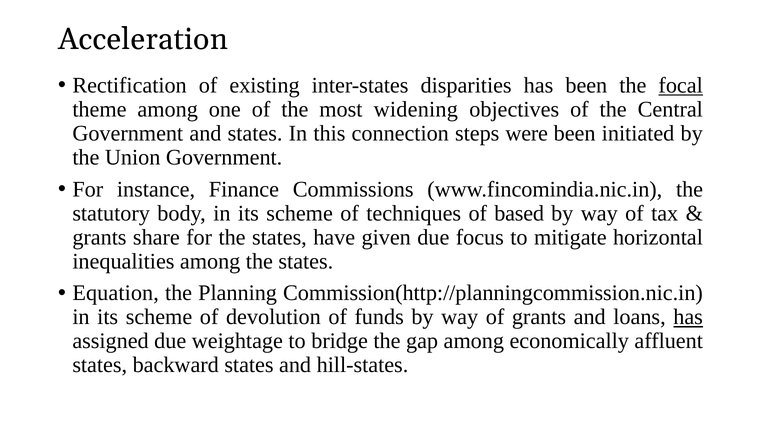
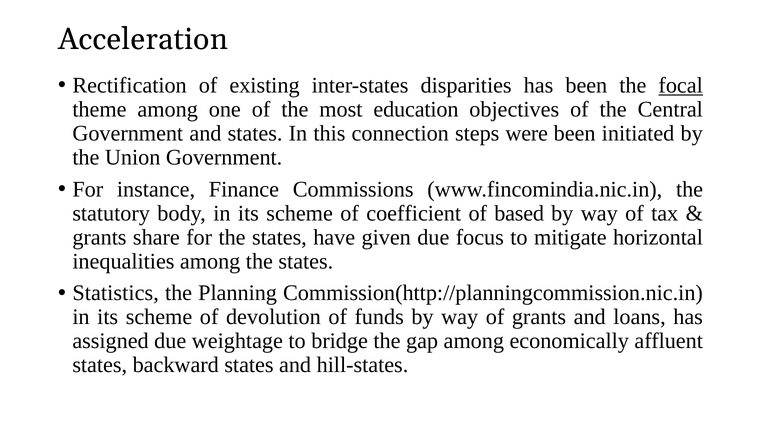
widening: widening -> education (416, 109)
techniques: techniques -> coefficient (414, 213)
Equation: Equation -> Statistics (116, 293)
has underline: present -> none (688, 317)
